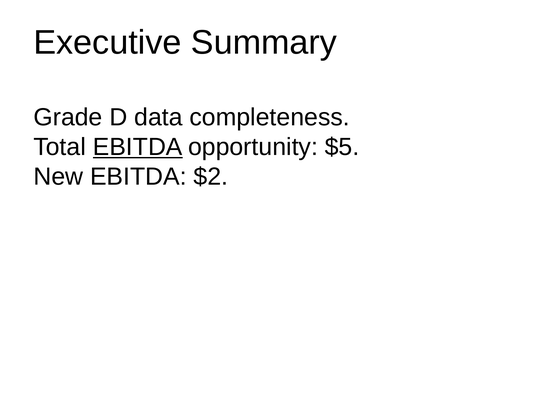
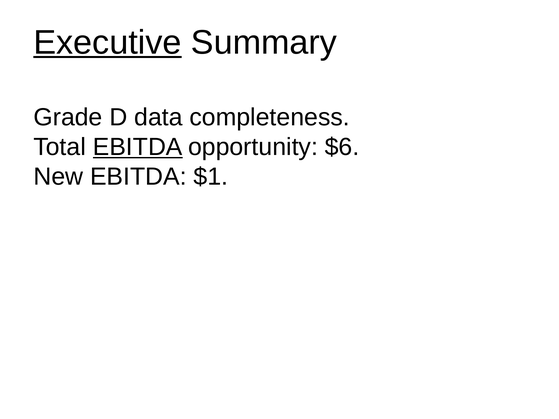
Executive underline: none -> present (107, 42)
$5: $5 -> $6 (342, 147)
$2: $2 -> $1 (211, 177)
